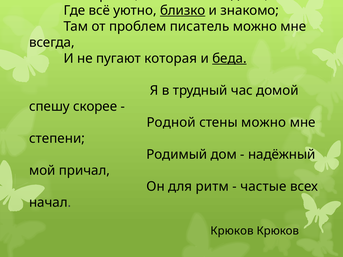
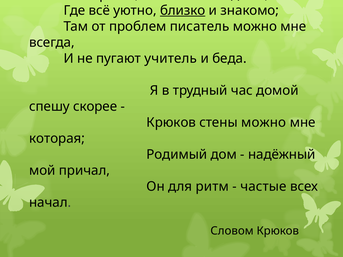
которая: которая -> учитель (171, 59)
беда underline: present -> none (229, 59)
Родной: Родной -> Крюков (171, 123)
степени: степени -> которая (57, 139)
Крюков: Крюков -> Словом (232, 231)
